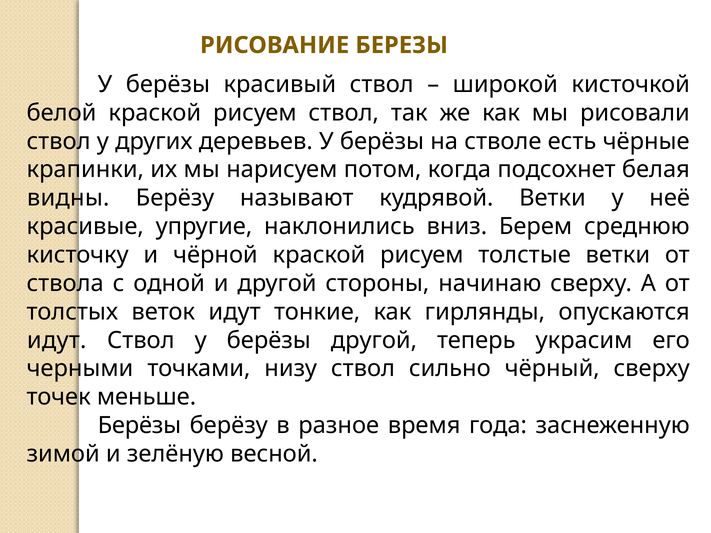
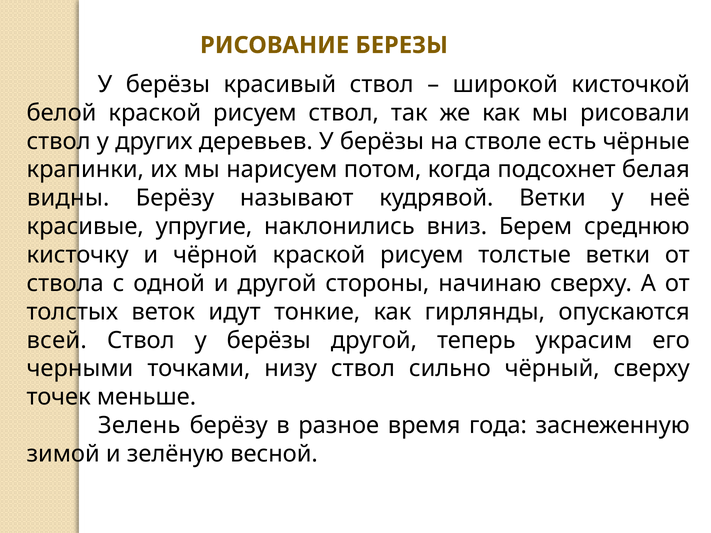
идут: идут -> всей (57, 340)
Берёзы: Берёзы -> Зелень (139, 426)
